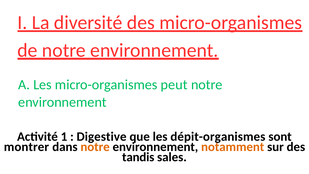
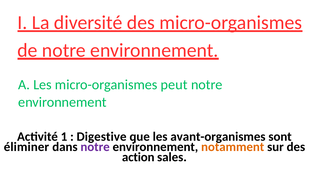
dépit-organismes: dépit-organismes -> avant-organismes (218, 137)
montrer: montrer -> éliminer (26, 147)
notre colour: orange -> purple (95, 147)
tandis: tandis -> action (138, 157)
